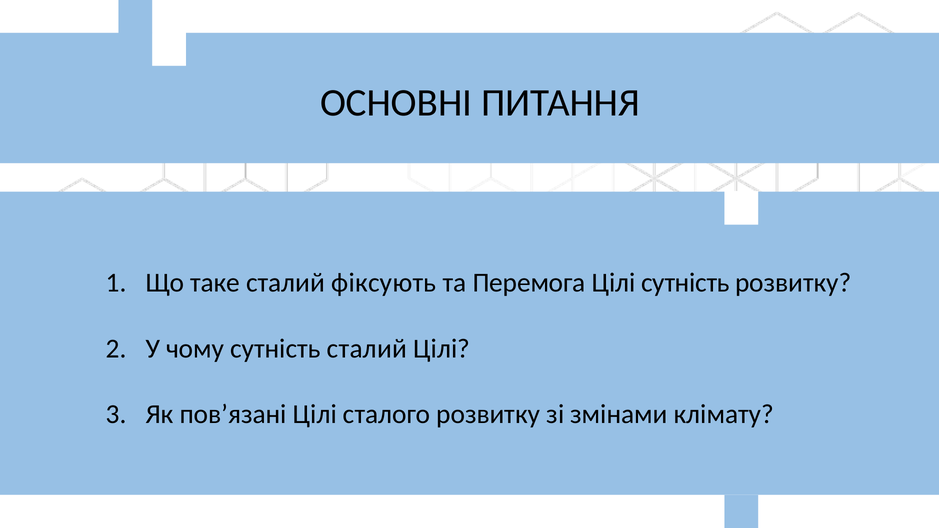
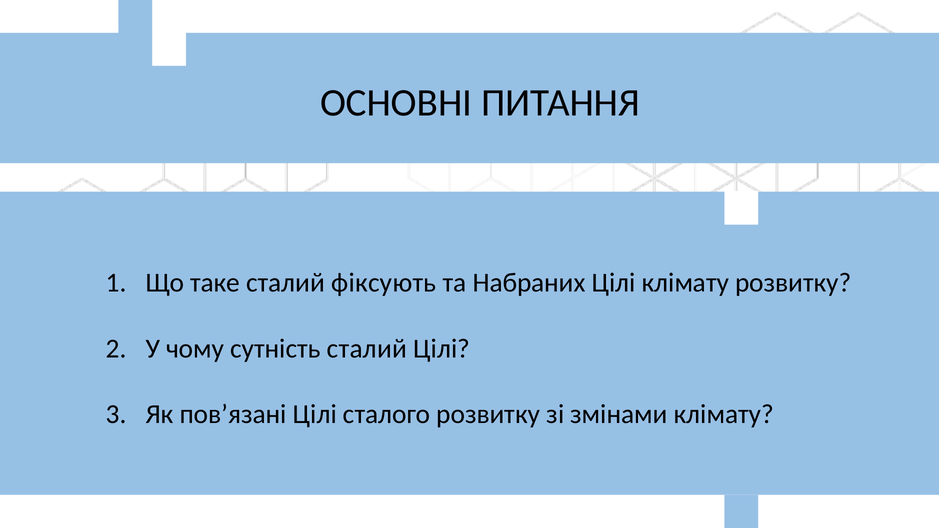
Перемога: Перемога -> Набраних (529, 283)
Цілі сутність: сутність -> клімату (685, 283)
